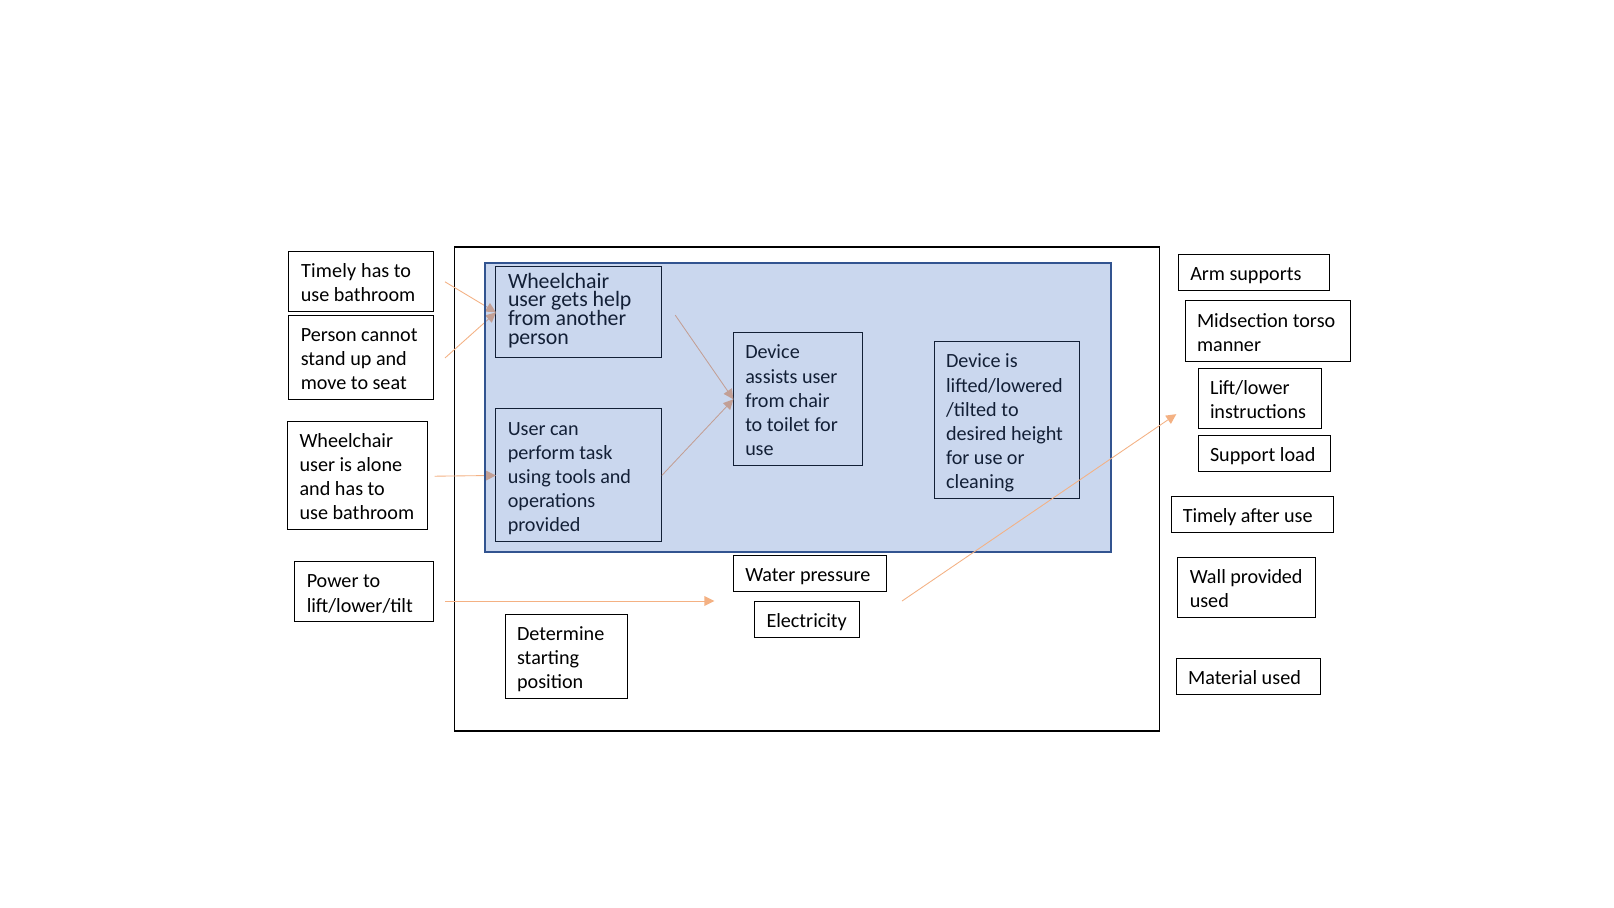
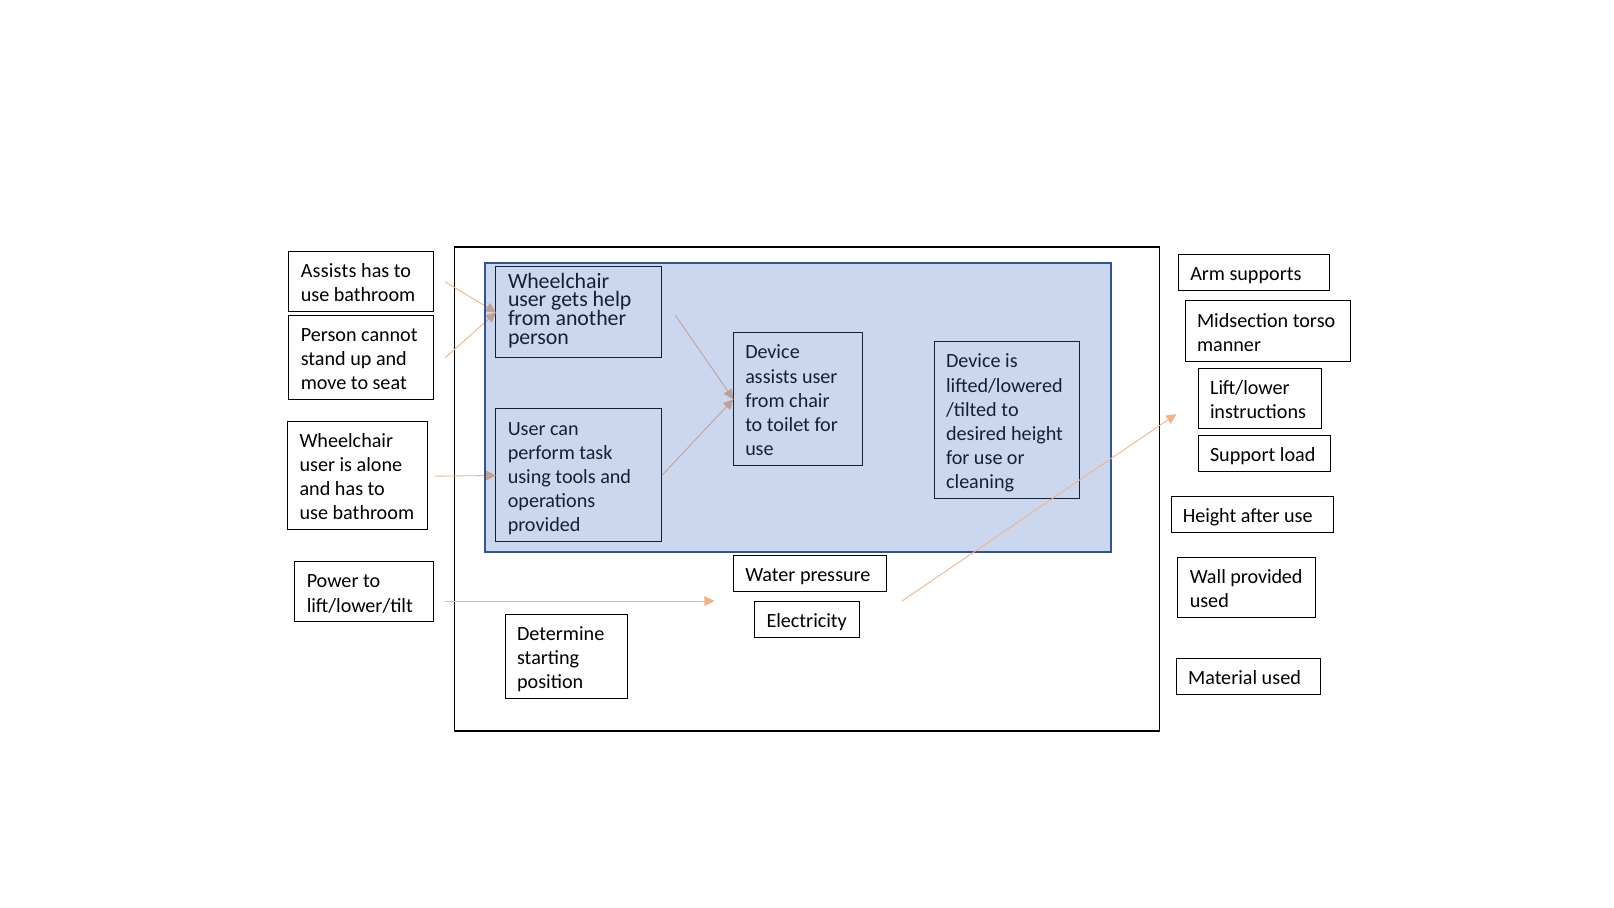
Timely: Timely -> Assists (329, 271)
Timely: Timely -> Height (1210, 516)
